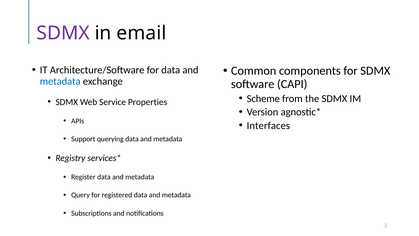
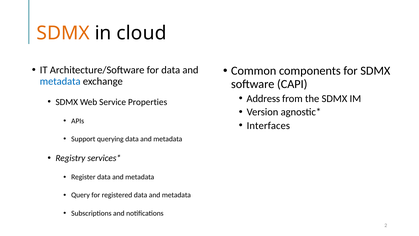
SDMX colour: purple -> orange (63, 33)
email: email -> cloud (142, 33)
Scheme: Scheme -> Address (263, 98)
